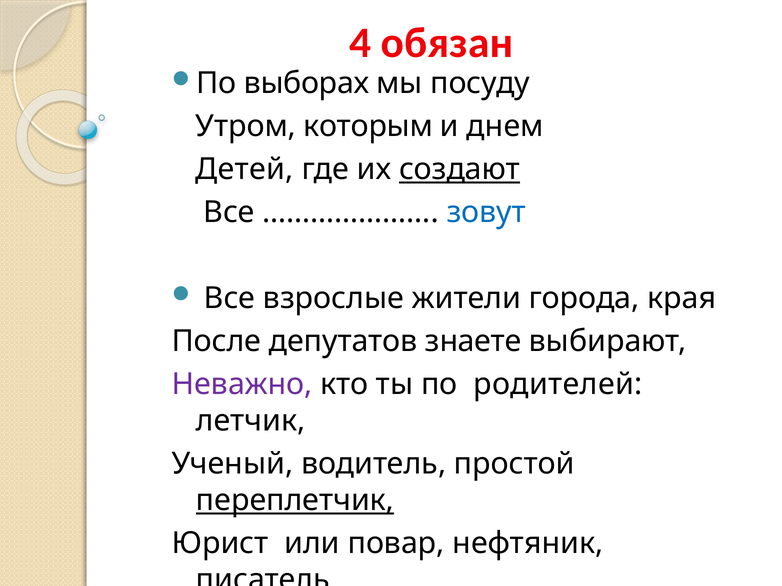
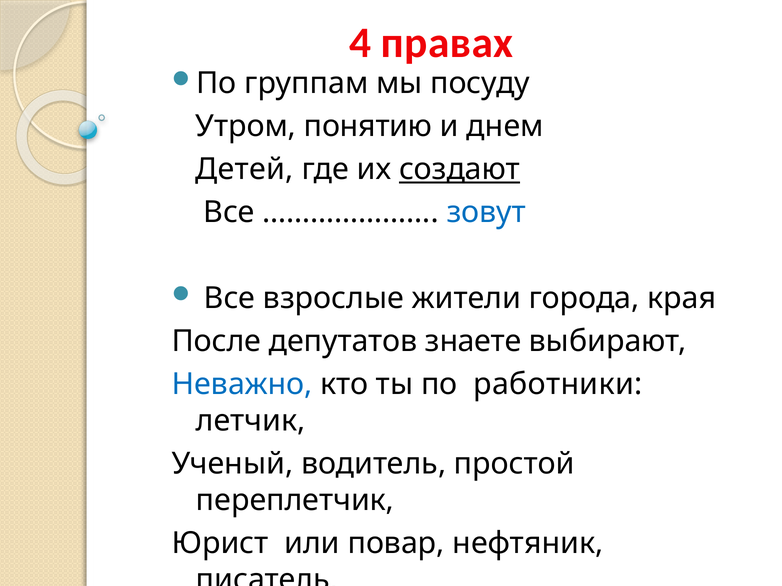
обязан: обязан -> правах (447, 43)
По выборах: выборах -> группам (306, 83)
которым: которым -> понятию (368, 127)
Неважно colour: purple -> blue (242, 385)
родителей: родителей -> работники (558, 385)
переплетчик underline: present -> none (295, 501)
